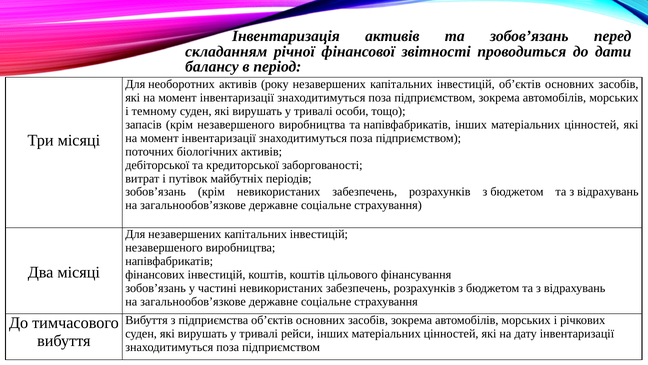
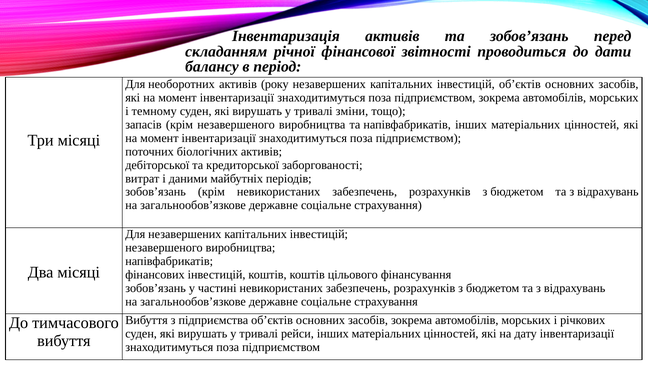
особи: особи -> зміни (352, 111)
путівок: путівок -> даними (188, 178)
